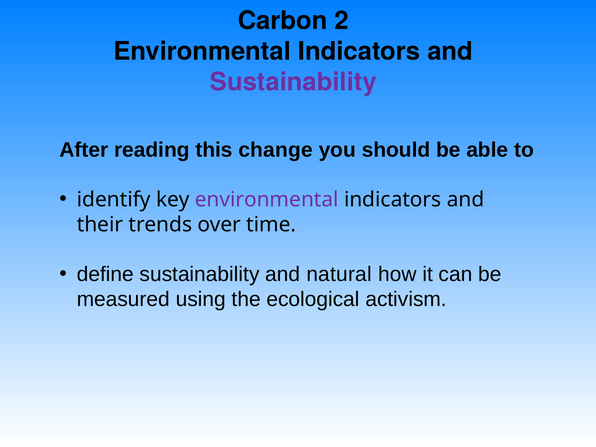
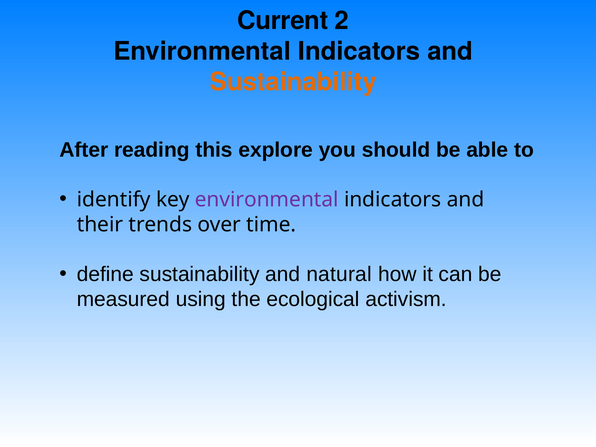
Carbon: Carbon -> Current (283, 21)
Sustainability colour: purple -> orange (293, 82)
change: change -> explore (276, 150)
